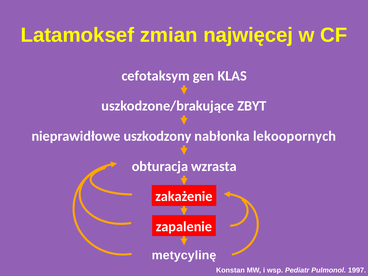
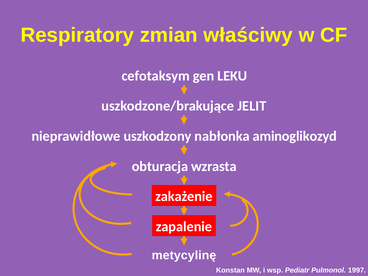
Latamoksef: Latamoksef -> Respiratory (77, 35)
najwięcej: najwięcej -> właściwy (248, 35)
KLAS: KLAS -> LEKU (232, 76)
ZBYT: ZBYT -> JELIT (252, 106)
lekoopornych: lekoopornych -> aminoglikozyd (295, 136)
